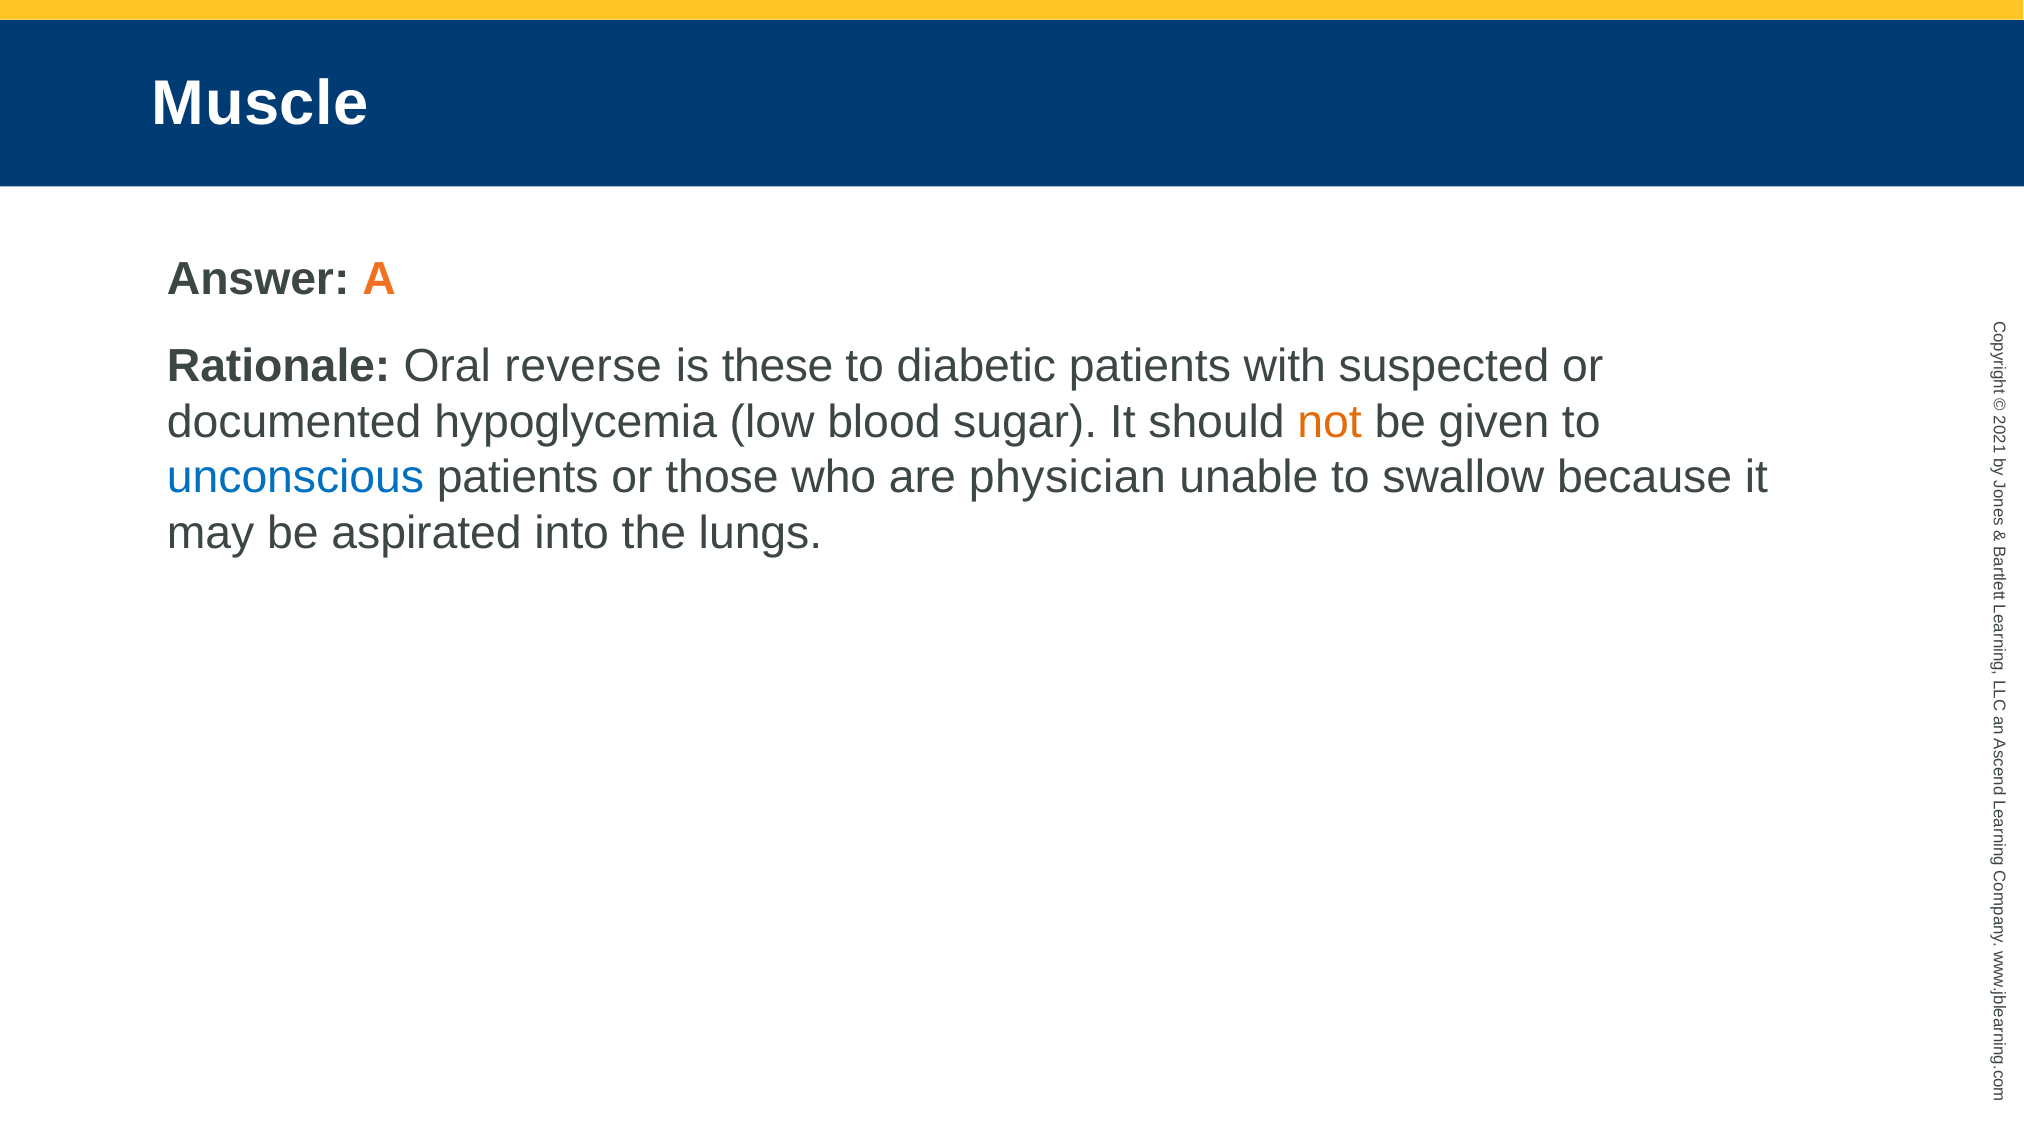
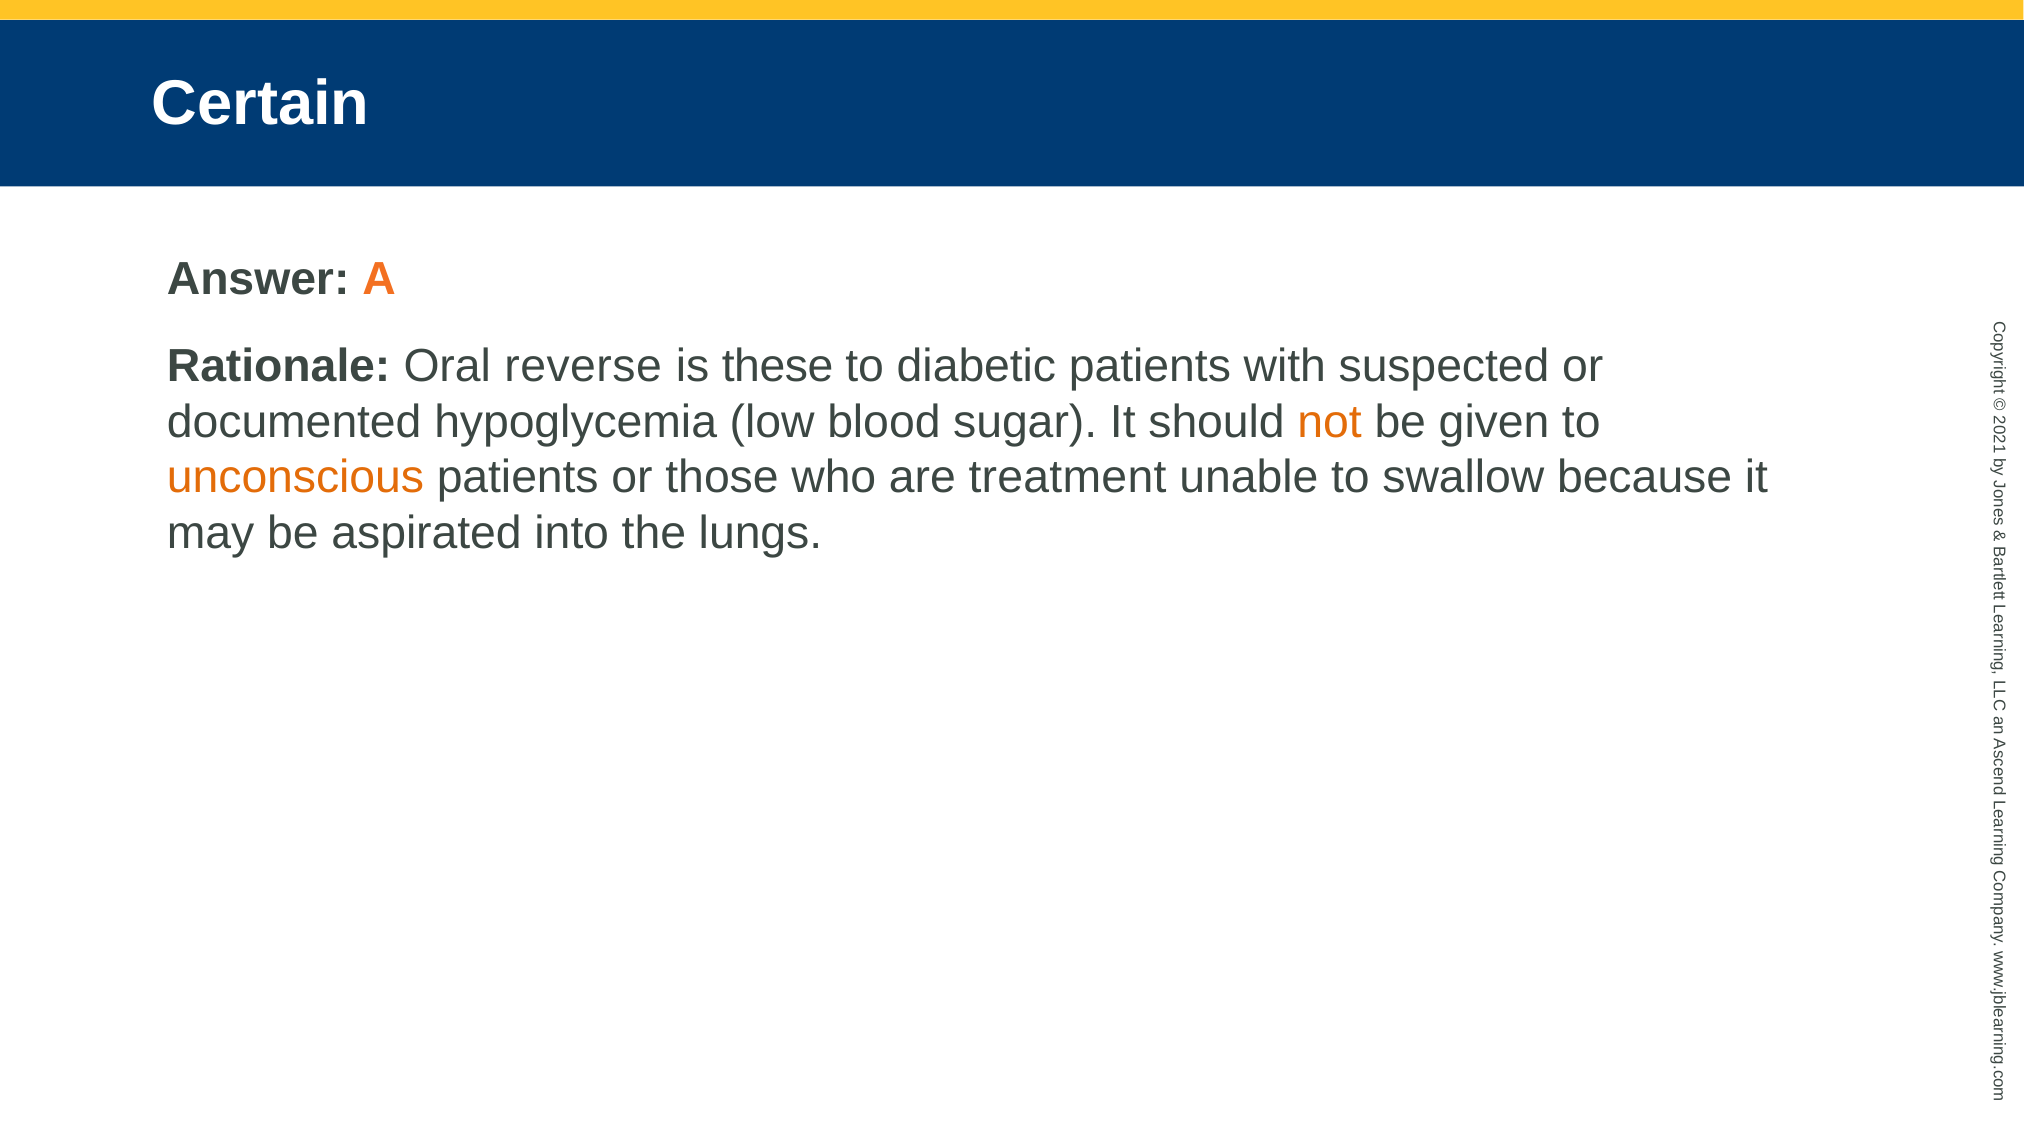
Muscle: Muscle -> Certain (261, 104)
unconscious colour: blue -> orange (296, 478)
physician: physician -> treatment (1067, 478)
